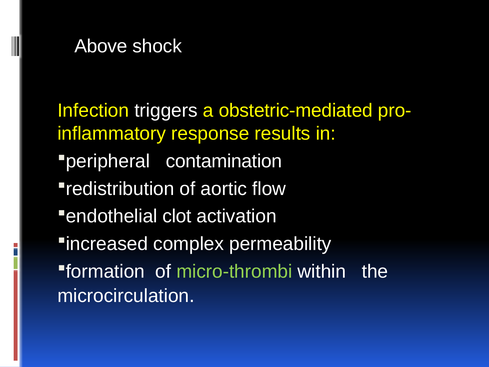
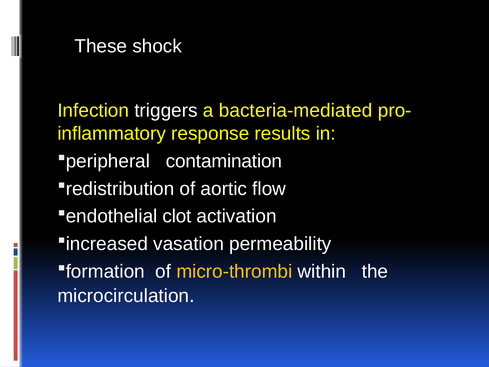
Above: Above -> These (101, 46)
obstetric-mediated: obstetric-mediated -> bacteria-mediated (296, 111)
complex: complex -> vasation (189, 244)
micro-thrombi colour: light green -> yellow (234, 271)
